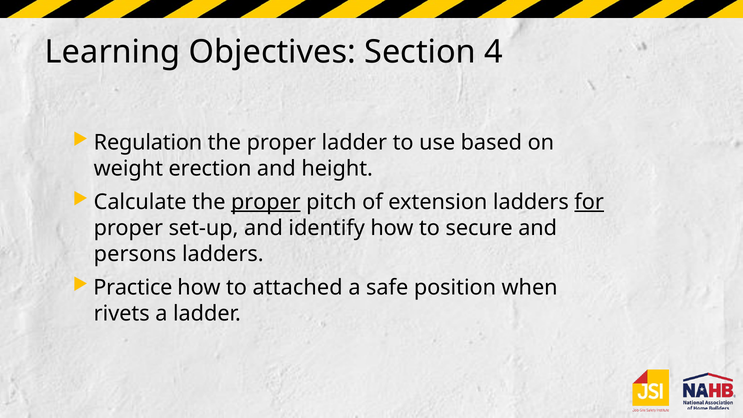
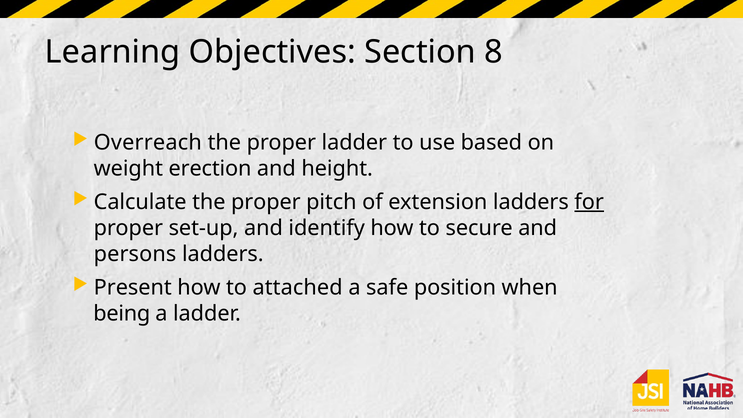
4: 4 -> 8 (494, 52)
Regulation: Regulation -> Overreach (148, 142)
proper underline: present -> none (266, 202)
Practice: Practice -> Present (133, 288)
rivets: rivets -> being (122, 314)
